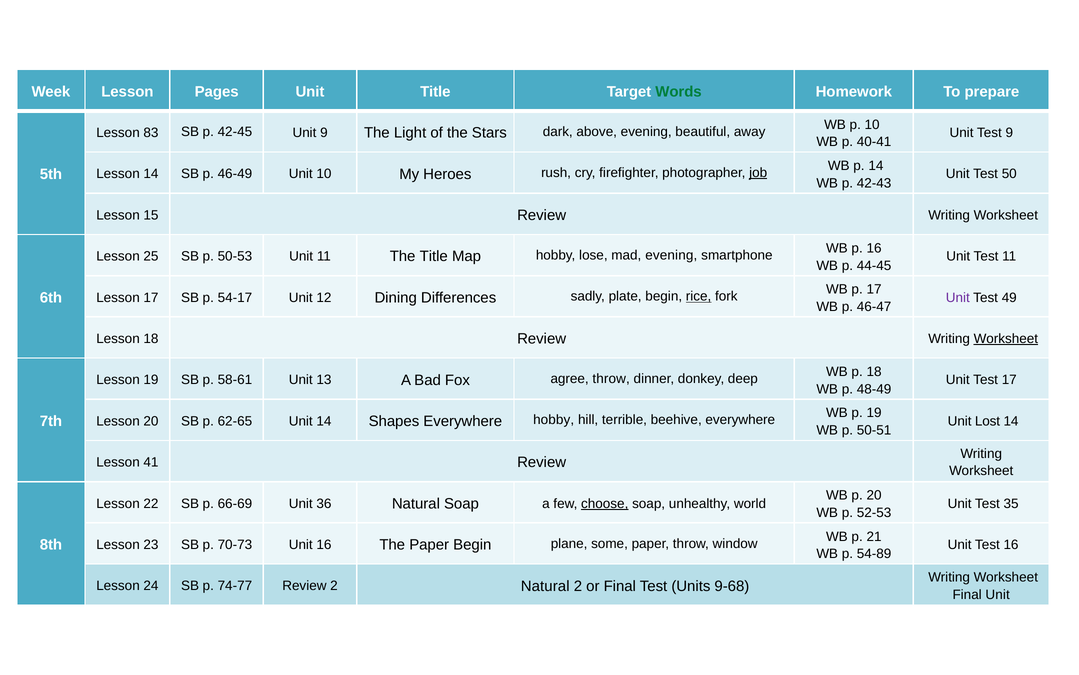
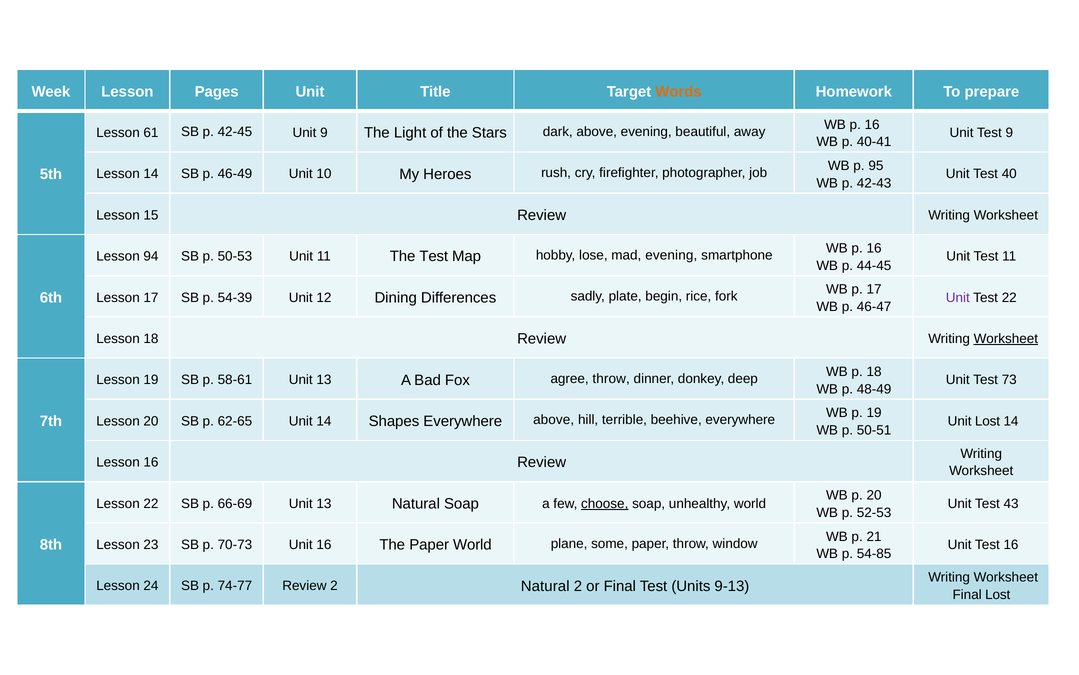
Words colour: green -> orange (679, 92)
10: 10 -> 16 (872, 124)
83: 83 -> 61 (151, 133)
p 14: 14 -> 95 (876, 166)
job underline: present -> none (758, 173)
50: 50 -> 40 (1009, 174)
25: 25 -> 94 (151, 256)
The Title: Title -> Test (434, 256)
54-17: 54-17 -> 54-39 (235, 297)
rice underline: present -> none (699, 296)
Test 49: 49 -> 22 (1009, 297)
Test 17: 17 -> 73 (1009, 380)
Everywhere hobby: hobby -> above (554, 420)
Lesson 41: 41 -> 16 (151, 462)
66-69 Unit 36: 36 -> 13 (324, 503)
35: 35 -> 43 (1011, 503)
Paper Begin: Begin -> World (472, 544)
54-89: 54-89 -> 54-85 (874, 553)
9-68: 9-68 -> 9-13 (732, 586)
Final Unit: Unit -> Lost (998, 594)
